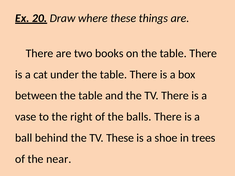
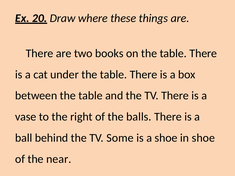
TV These: These -> Some (120, 138)
in trees: trees -> shoe (203, 138)
